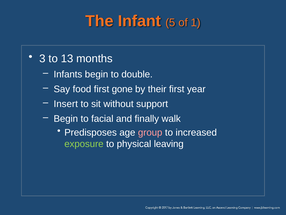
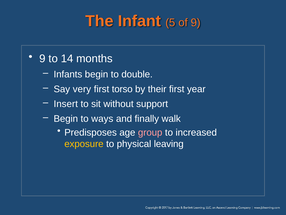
of 1: 1 -> 9 (196, 23)
3: 3 -> 9 (42, 58)
13: 13 -> 14 (67, 58)
food: food -> very (82, 89)
gone: gone -> torso (122, 89)
facial: facial -> ways (102, 118)
exposure colour: light green -> yellow (84, 144)
